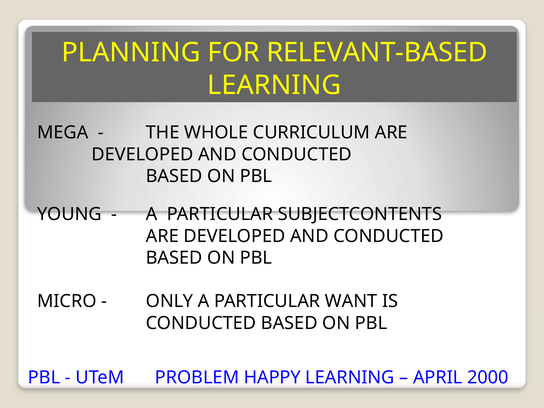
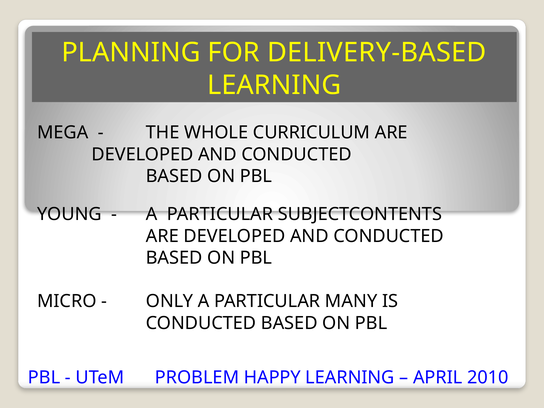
RELEVANT-BASED: RELEVANT-BASED -> DELIVERY-BASED (377, 53)
WANT: WANT -> MANY (351, 301)
2000: 2000 -> 2010 (488, 377)
